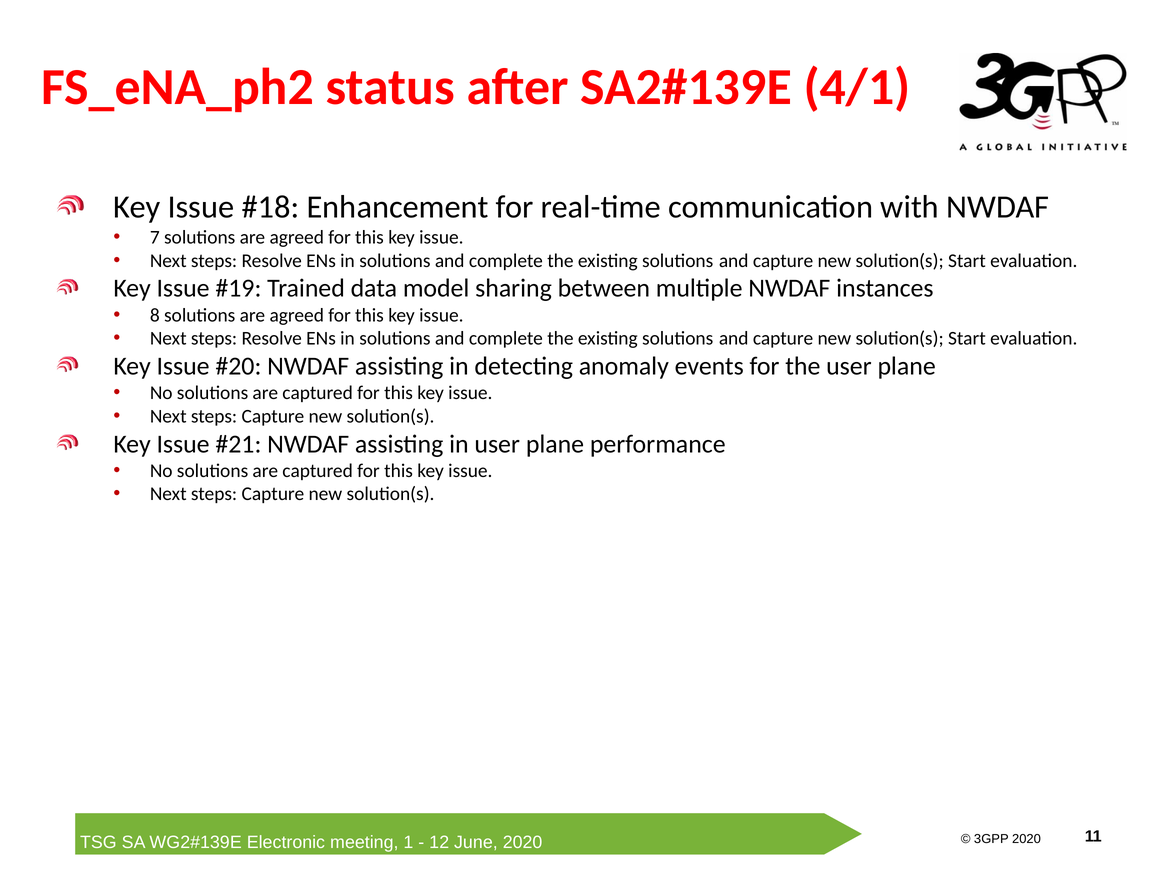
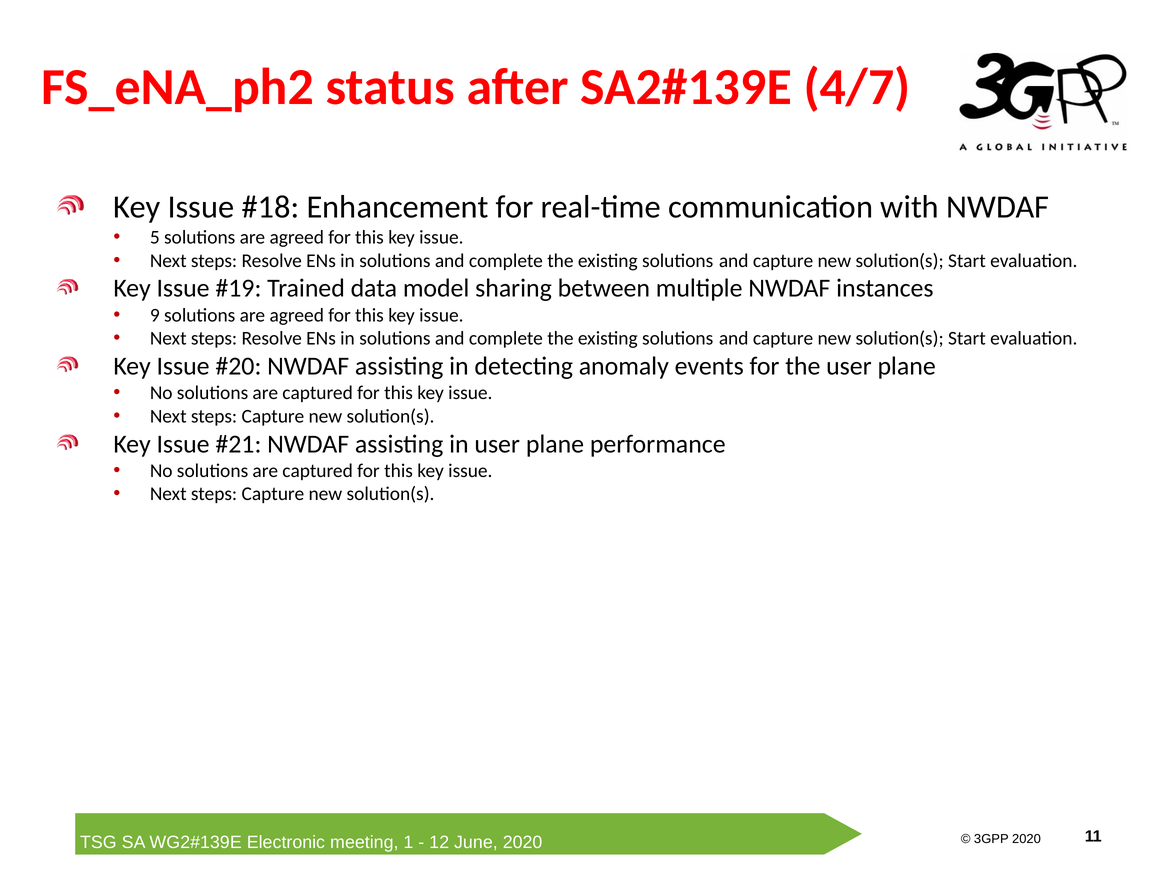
4/1: 4/1 -> 4/7 (857, 87)
7: 7 -> 5 (155, 237)
8: 8 -> 9 (155, 315)
